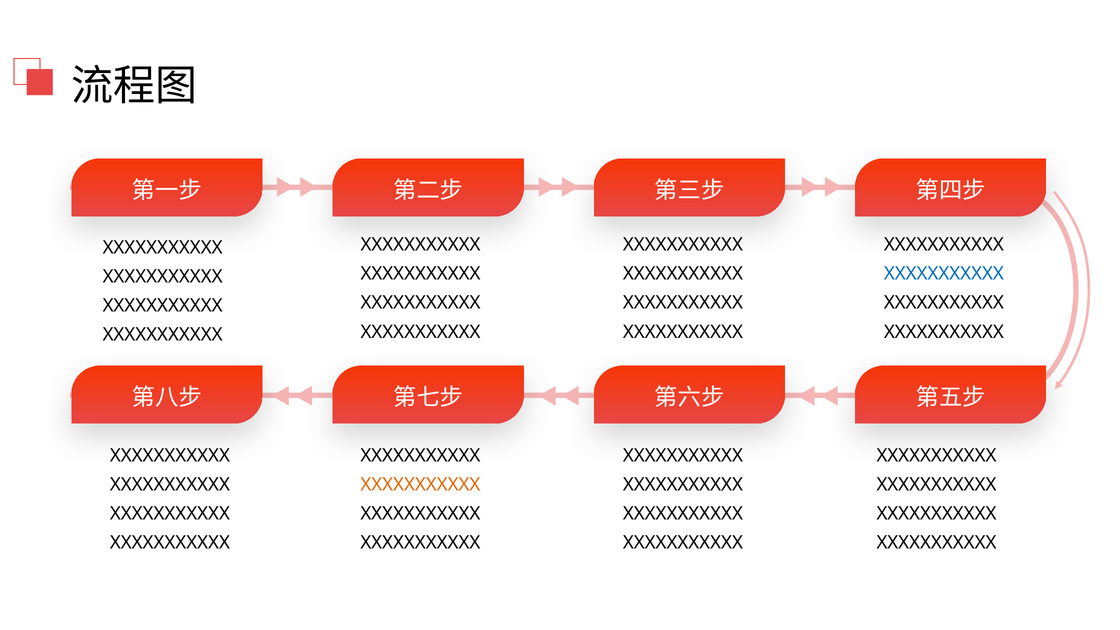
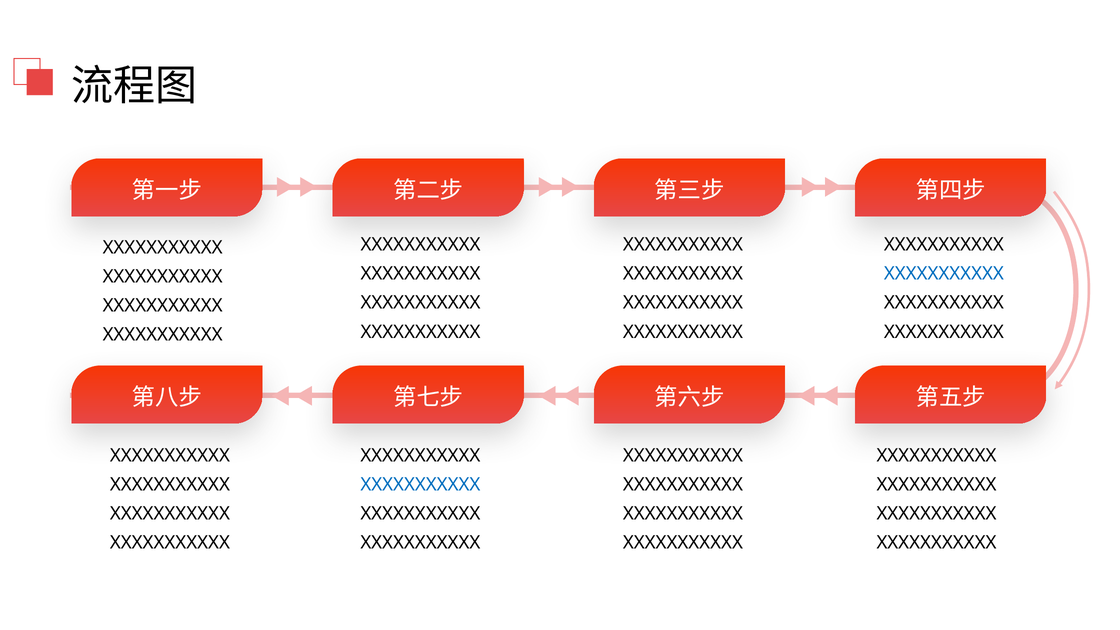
XXXXXXXXXXX colour: orange -> blue (420, 485)
